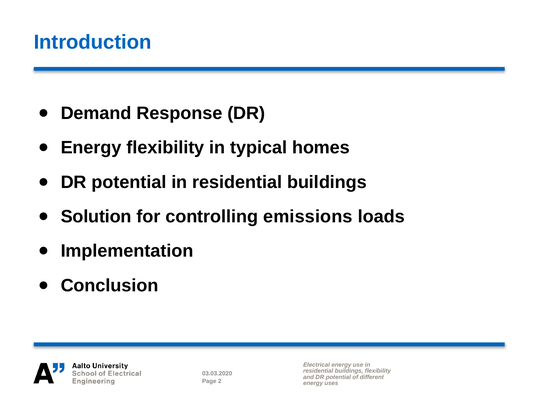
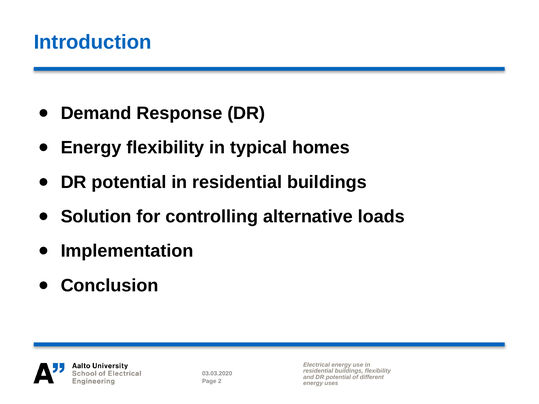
emissions: emissions -> alternative (308, 217)
